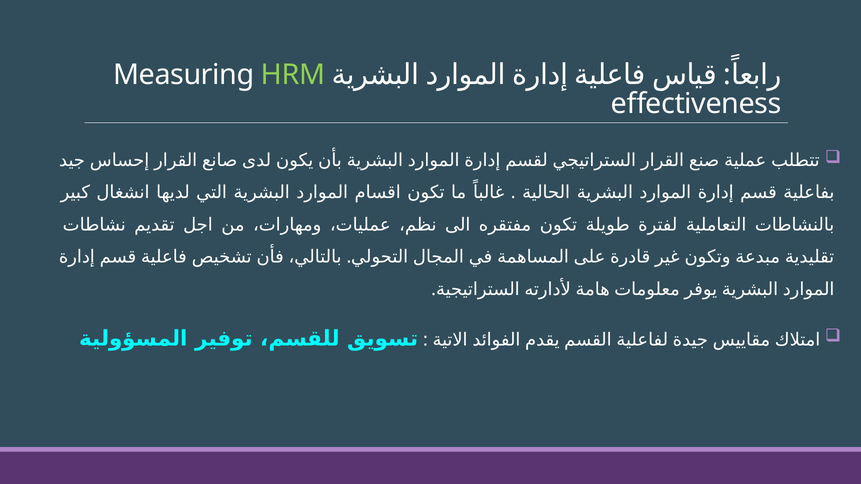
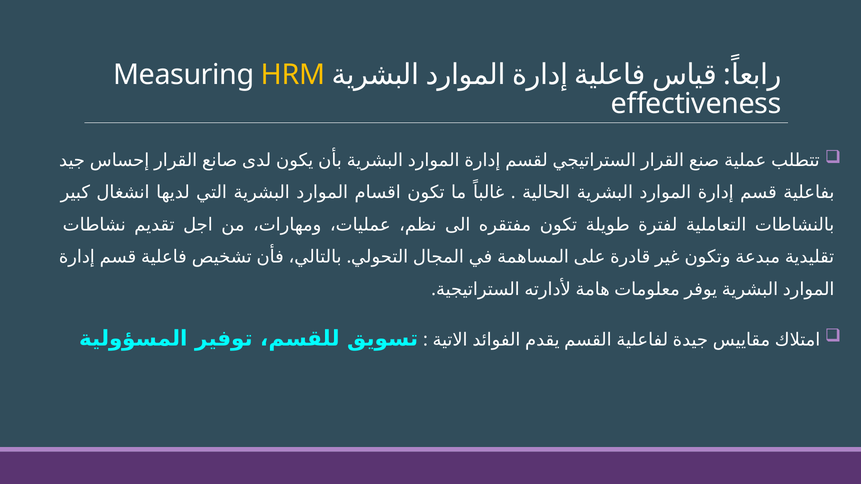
HRM colour: light green -> yellow (293, 75)
